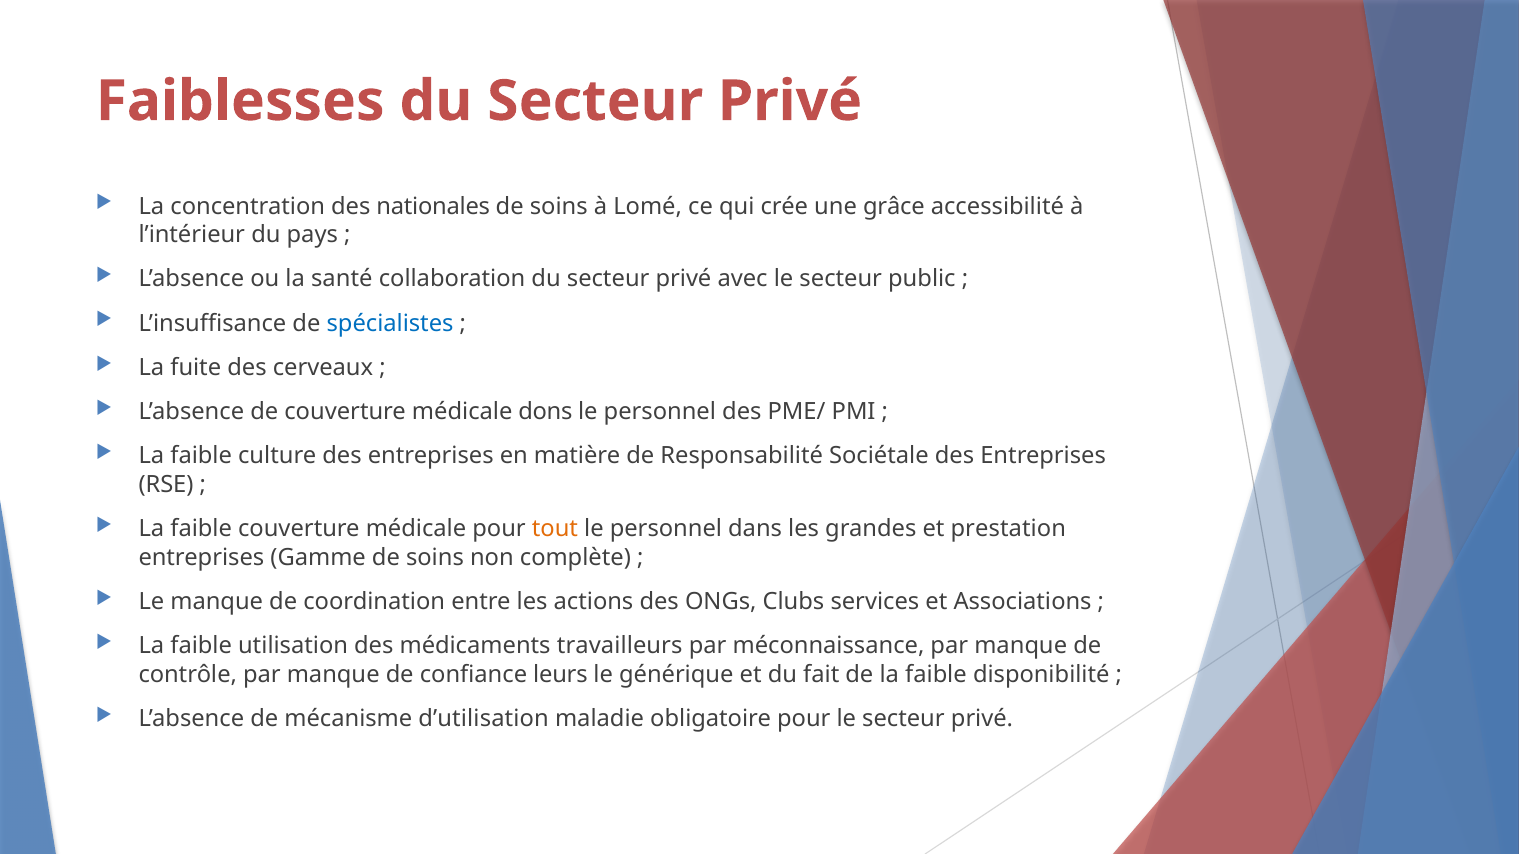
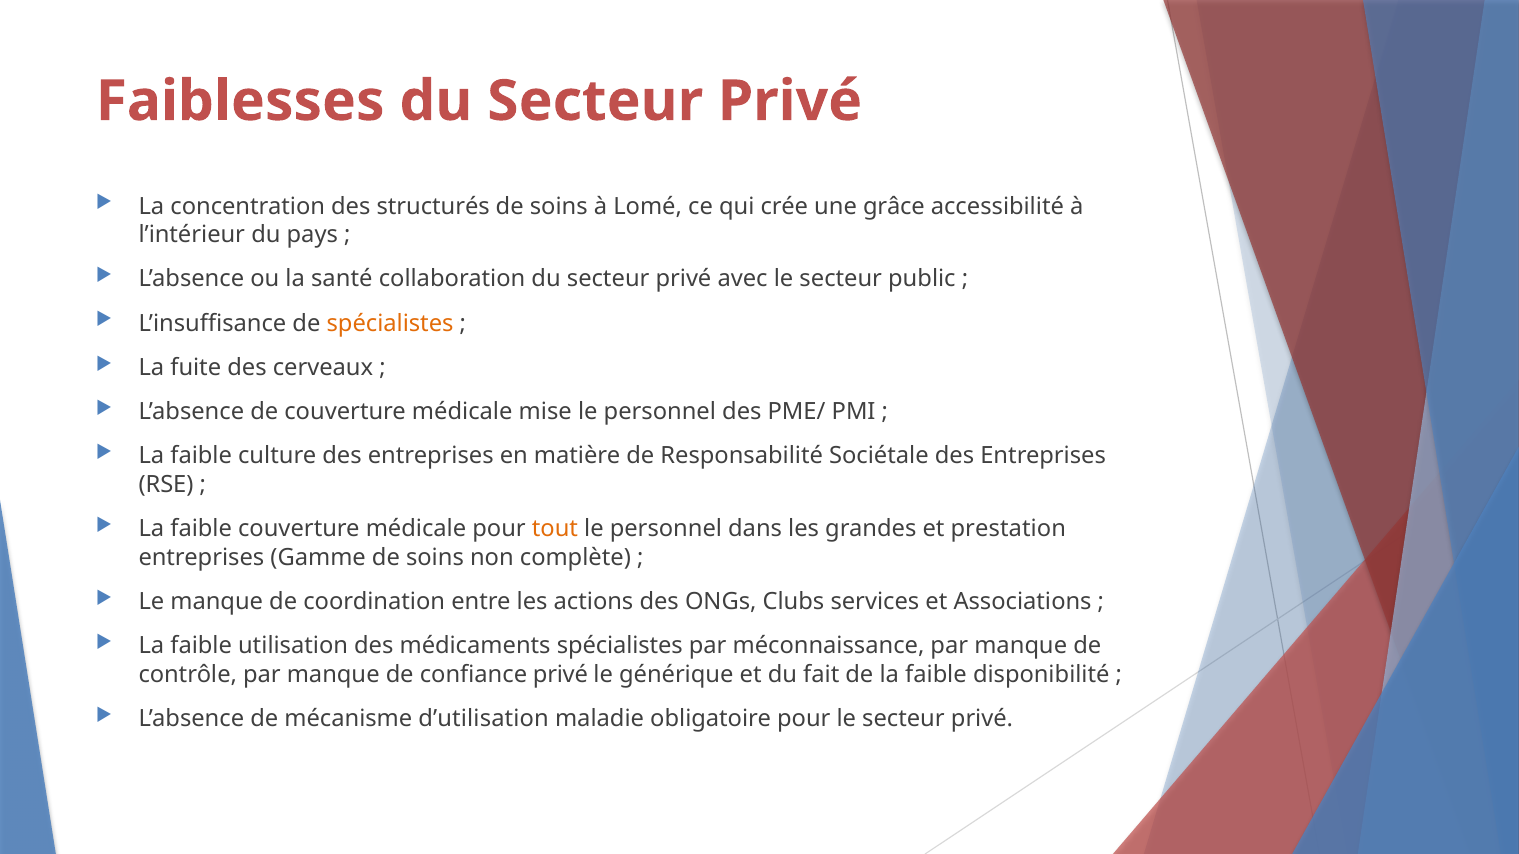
nationales: nationales -> structurés (433, 206)
spécialistes colour: blue -> orange (390, 323)
dons: dons -> mise (545, 412)
médicaments travailleurs: travailleurs -> spécialistes (620, 646)
confiance leurs: leurs -> privé (560, 675)
